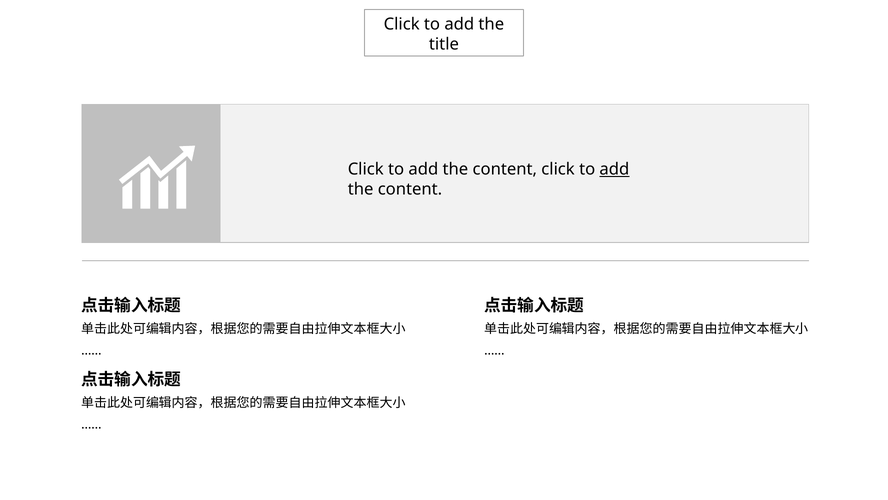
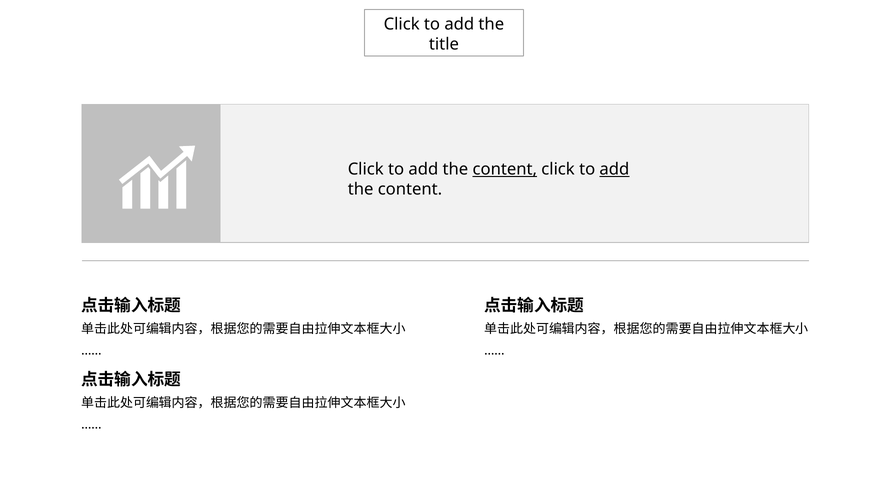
content underline: none -> present (505, 169)
